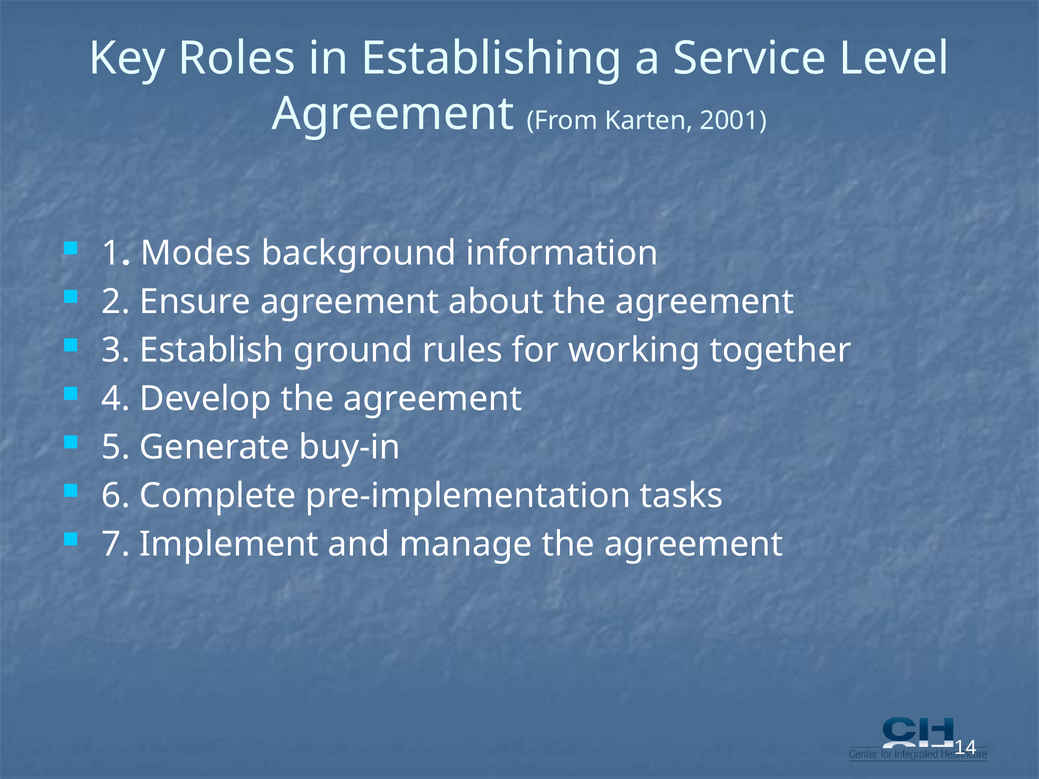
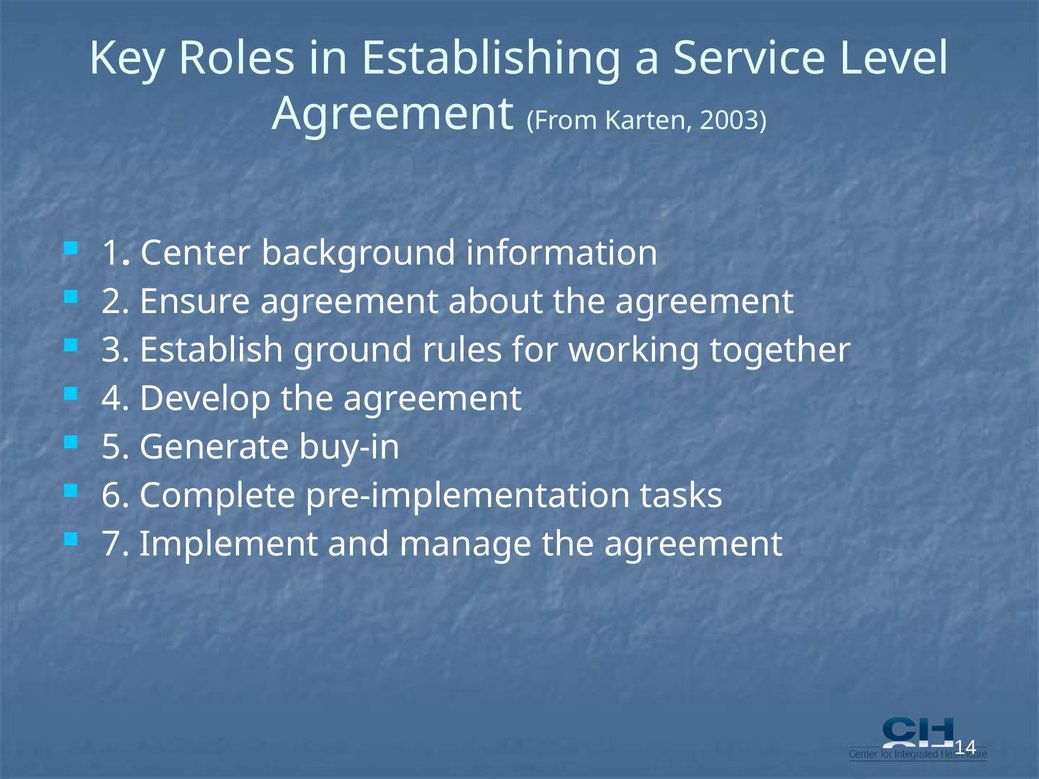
2001: 2001 -> 2003 (733, 121)
Modes: Modes -> Center (196, 254)
